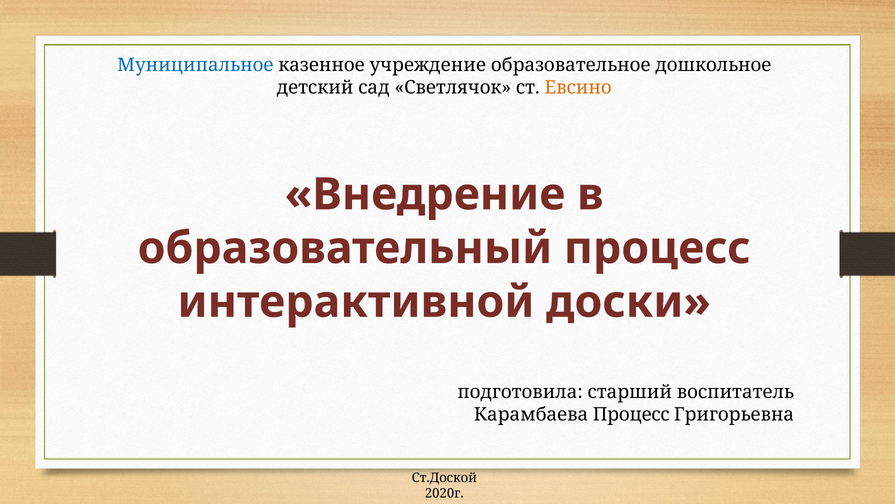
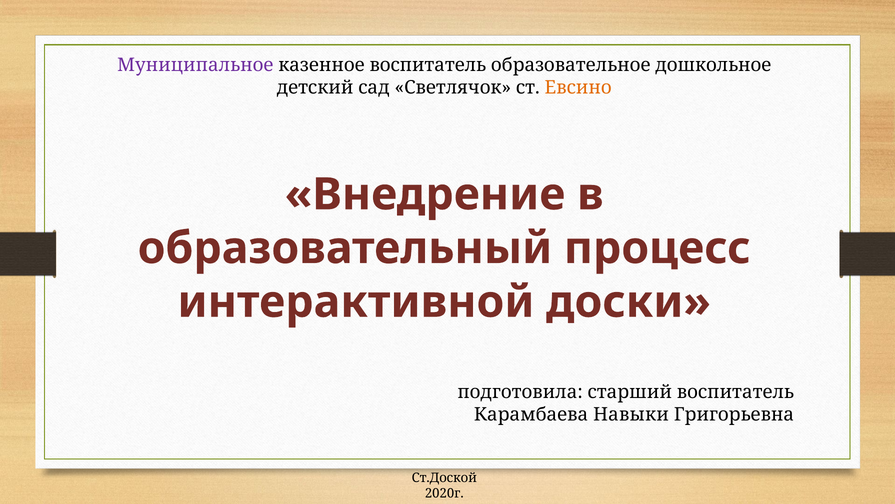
Муниципальное colour: blue -> purple (195, 65)
казенное учреждение: учреждение -> воспитатель (428, 65)
Карамбаева Процесс: Процесс -> Навыки (631, 414)
